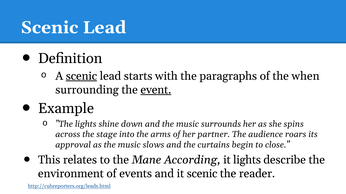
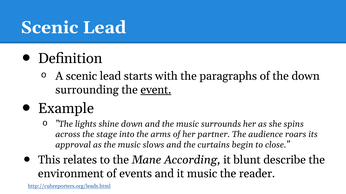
scenic underline: present -> none (81, 76)
the when: when -> down (306, 76)
it lights: lights -> blunt (247, 160)
it scenic: scenic -> music (202, 174)
